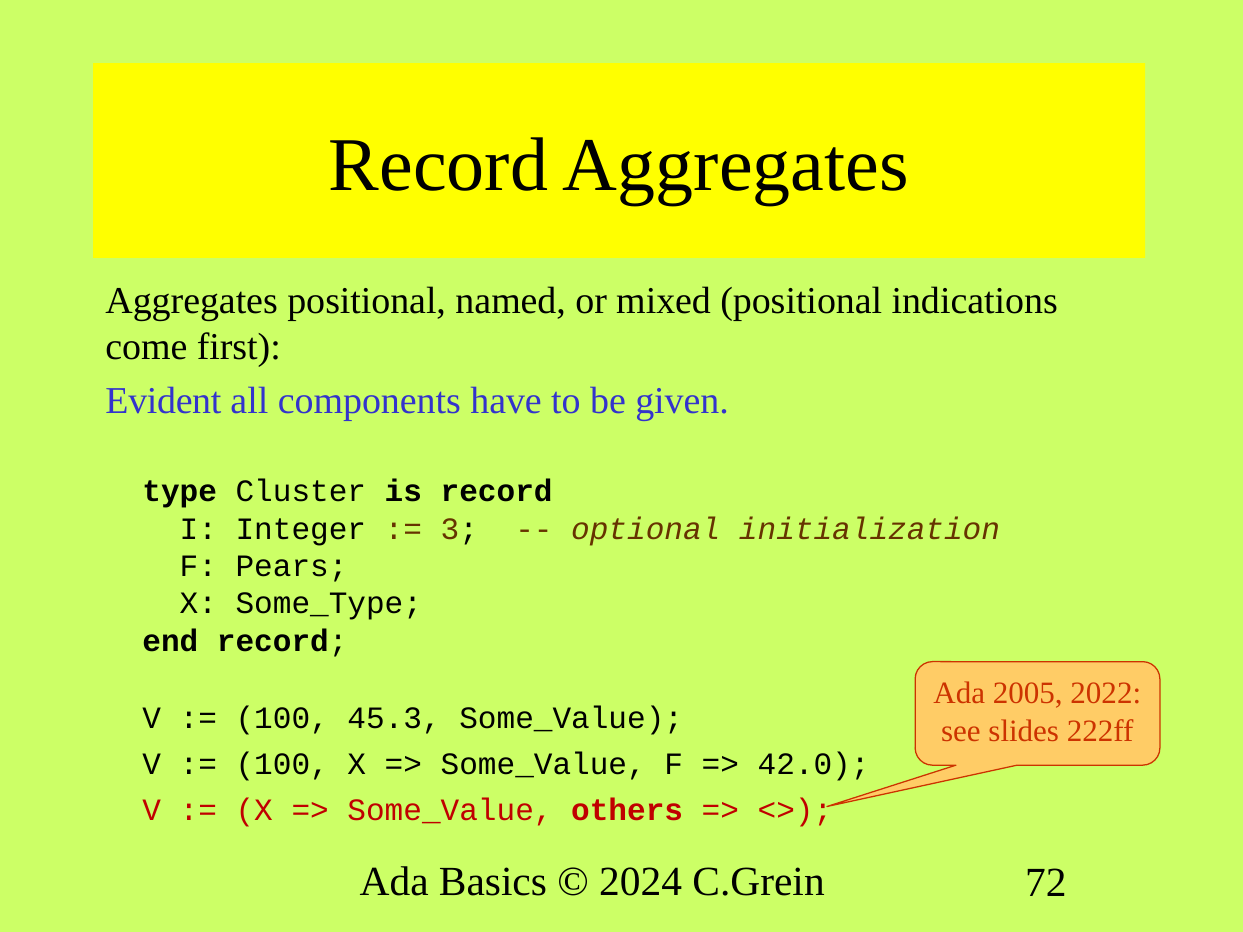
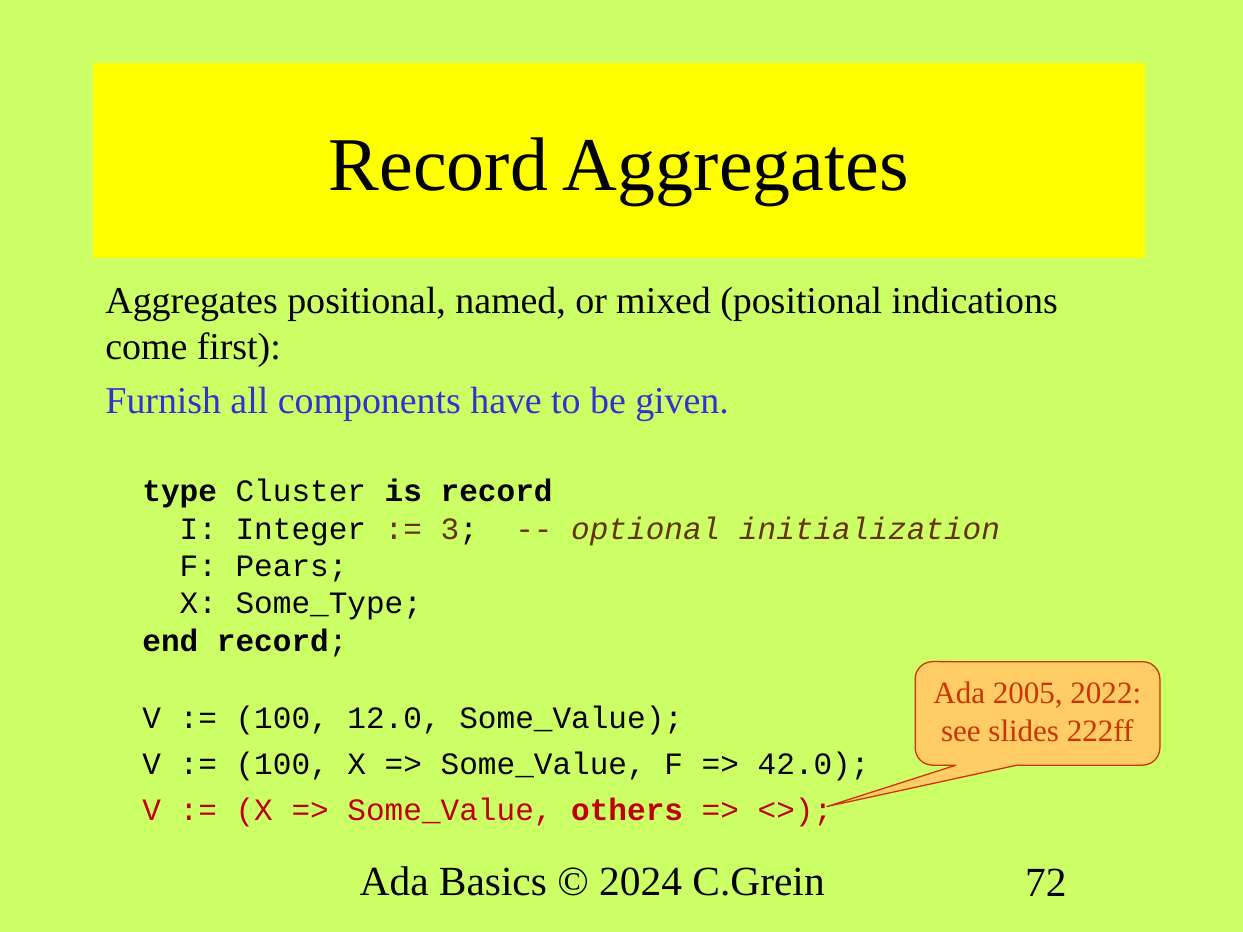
Evident: Evident -> Furnish (163, 401)
45.3: 45.3 -> 12.0 (394, 718)
